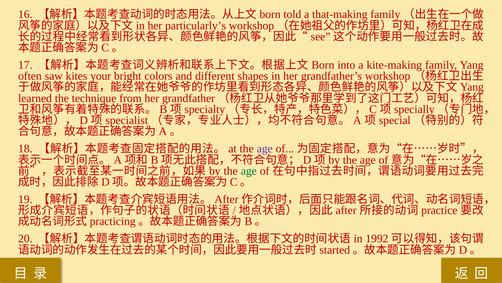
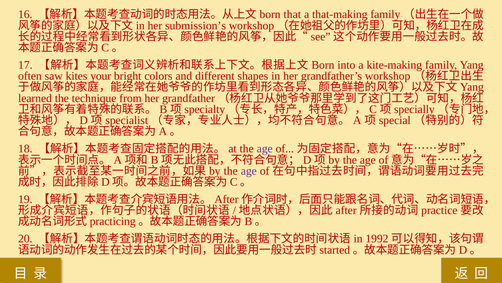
told: told -> that (292, 14)
particularly’s: particularly’s -> submission’s (196, 26)
age colour: green -> purple (249, 171)
